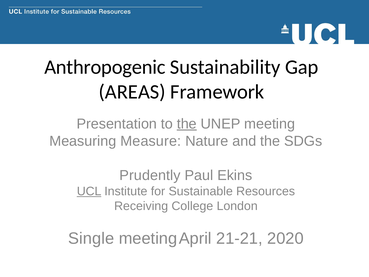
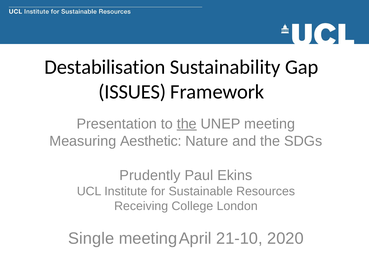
Anthropogenic: Anthropogenic -> Destabilisation (105, 67)
AREAS: AREAS -> ISSUES (132, 92)
Measure: Measure -> Aesthetic (151, 141)
UCL underline: present -> none (89, 191)
21-21: 21-21 -> 21-10 (239, 238)
